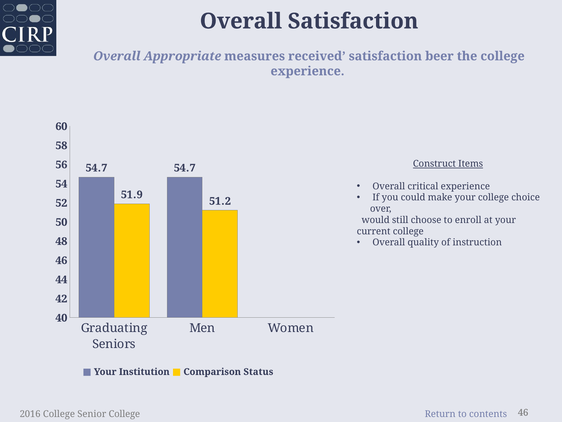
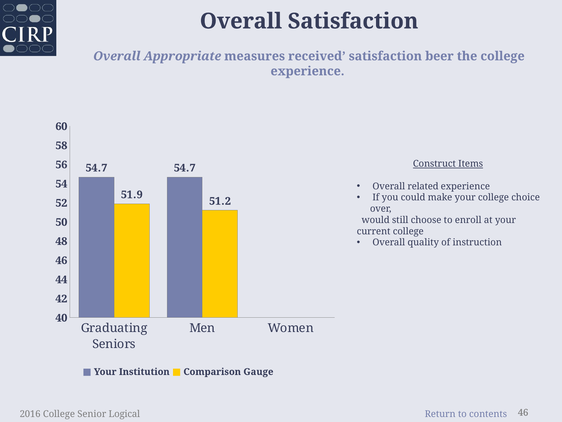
critical: critical -> related (423, 186)
Status: Status -> Gauge (258, 371)
Senior College: College -> Logical (124, 414)
